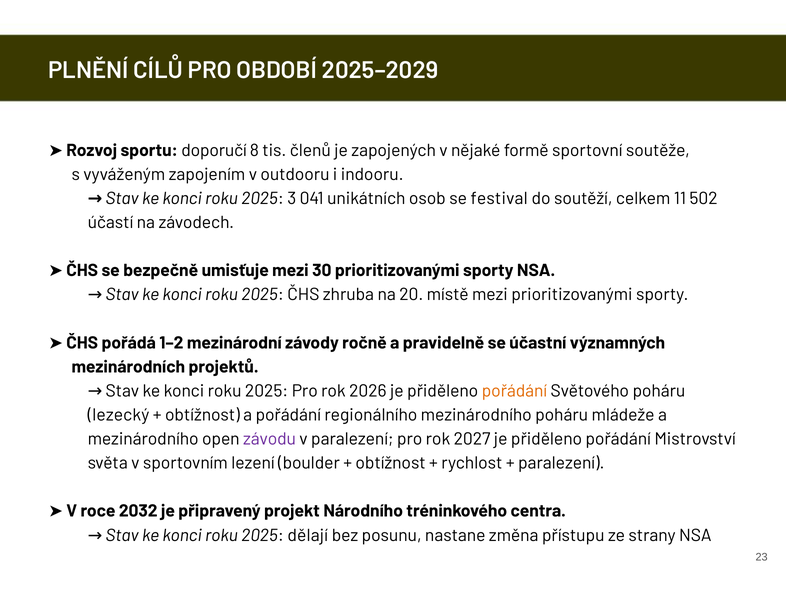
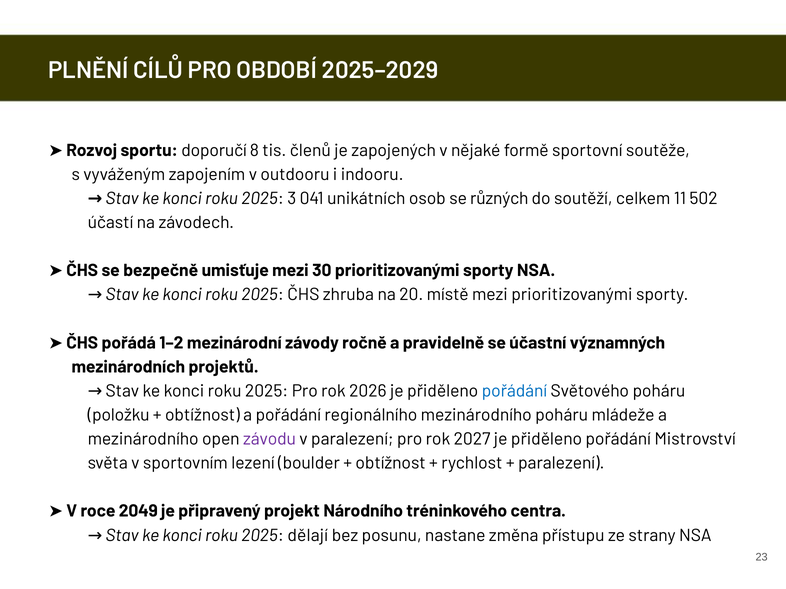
festival: festival -> různých (499, 199)
pořádání colour: orange -> blue (514, 391)
lezecký: lezecký -> položku (119, 415)
2032: 2032 -> 2049 (138, 512)
